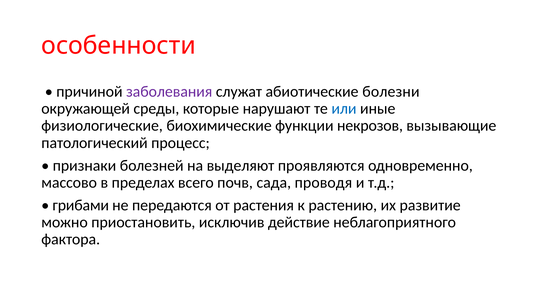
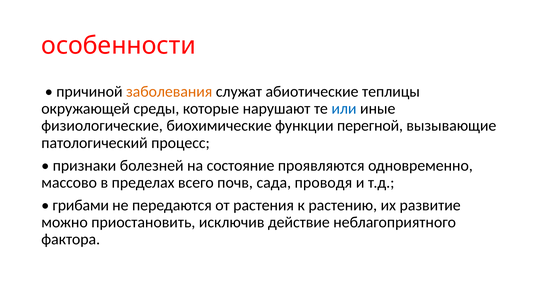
заболевания colour: purple -> orange (169, 92)
болезни: болезни -> теплицы (391, 92)
некрозов: некрозов -> перегной (370, 126)
выделяют: выделяют -> состояние (241, 165)
